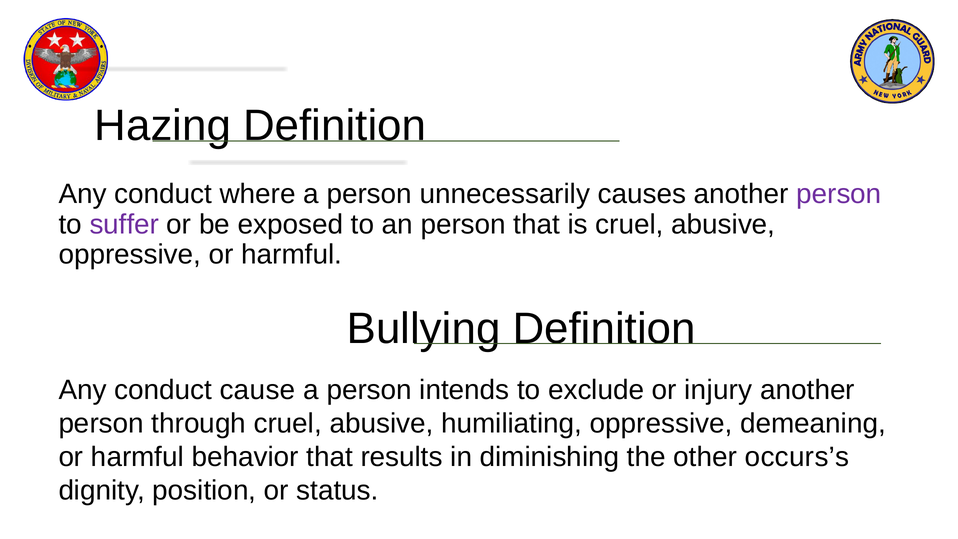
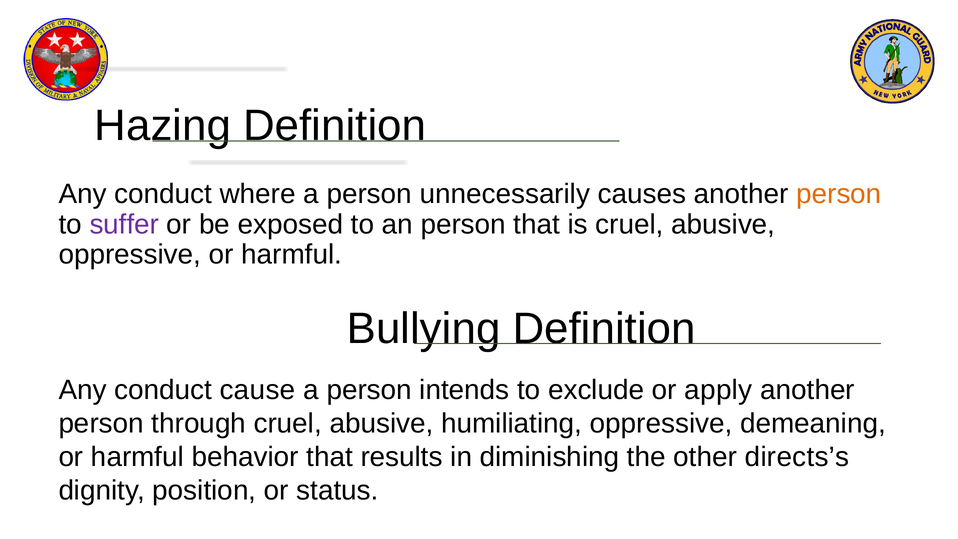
person colour: purple -> orange (839, 194)
injury: injury -> apply (718, 390)
occurs’s: occurs’s -> directs’s (797, 457)
